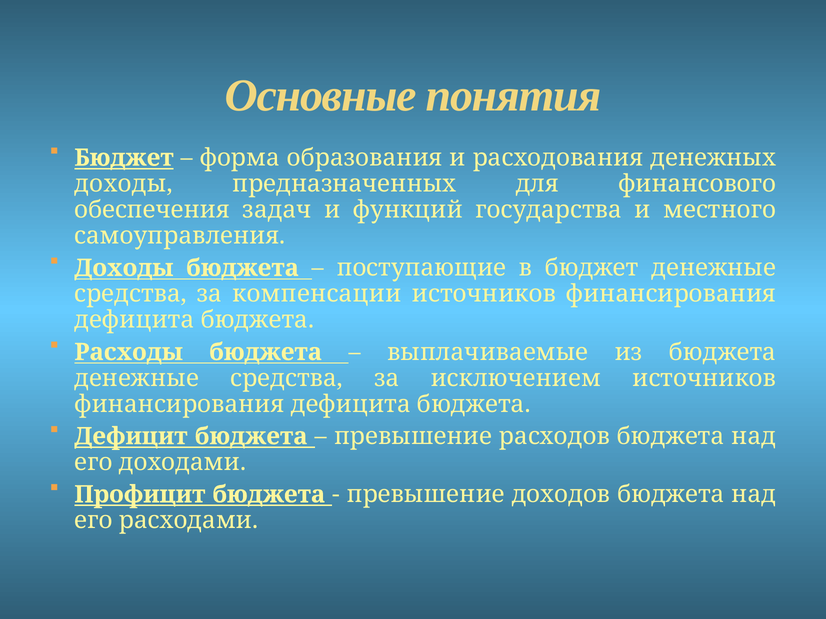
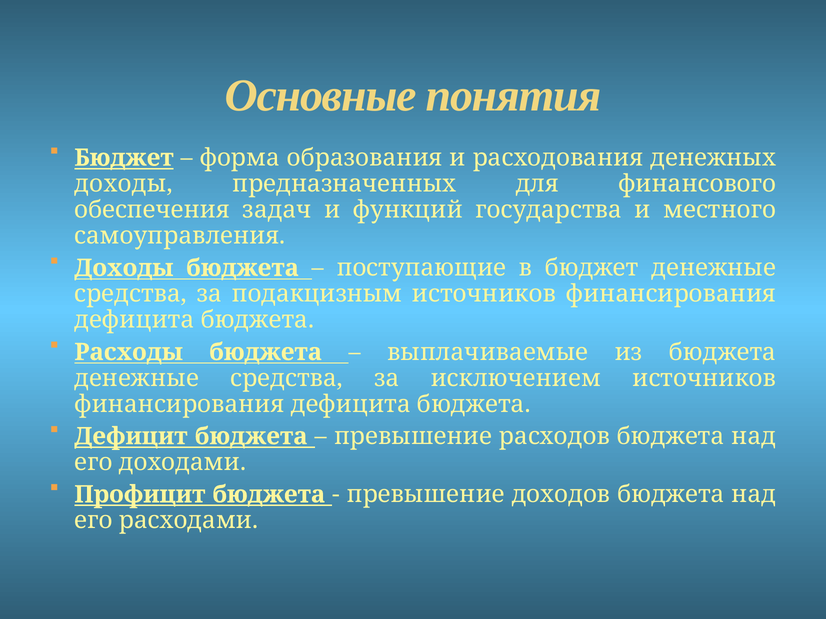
компенсации: компенсации -> подакцизным (317, 294)
